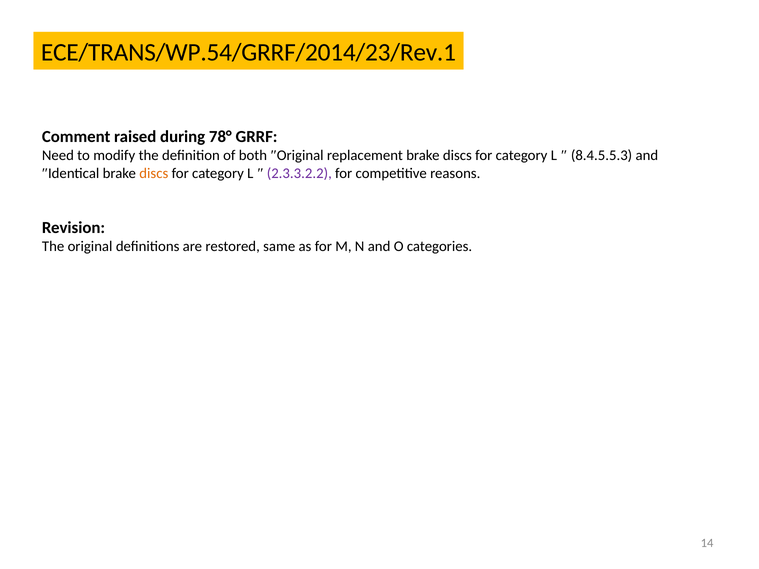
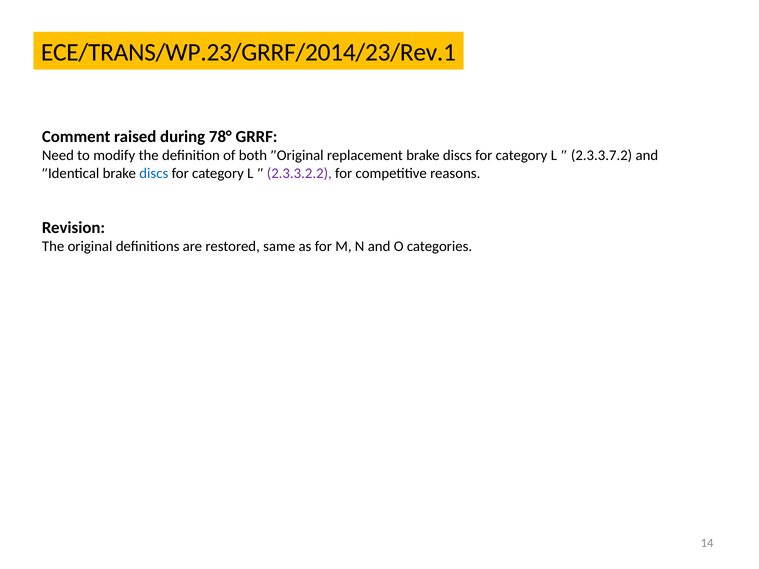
ECE/TRANS/WP.54/GRRF/2014/23/Rev.1: ECE/TRANS/WP.54/GRRF/2014/23/Rev.1 -> ECE/TRANS/WP.23/GRRF/2014/23/Rev.1 (248, 53)
8.4.5.5.3: 8.4.5.5.3 -> 2.3.3.7.2 (602, 156)
discs colour: orange -> blue (154, 173)
